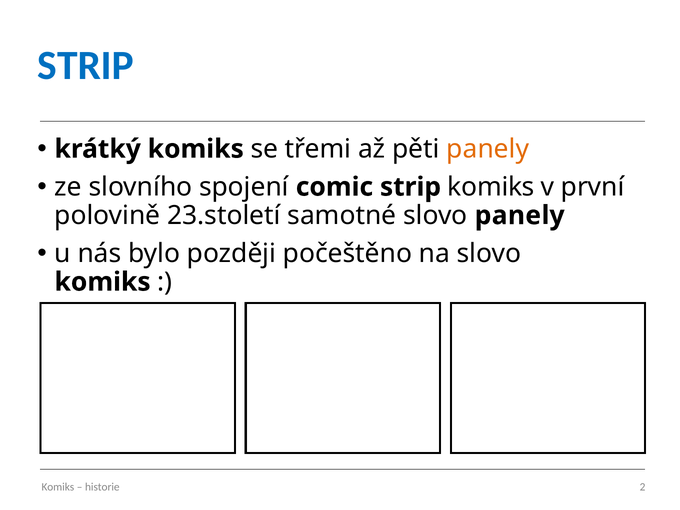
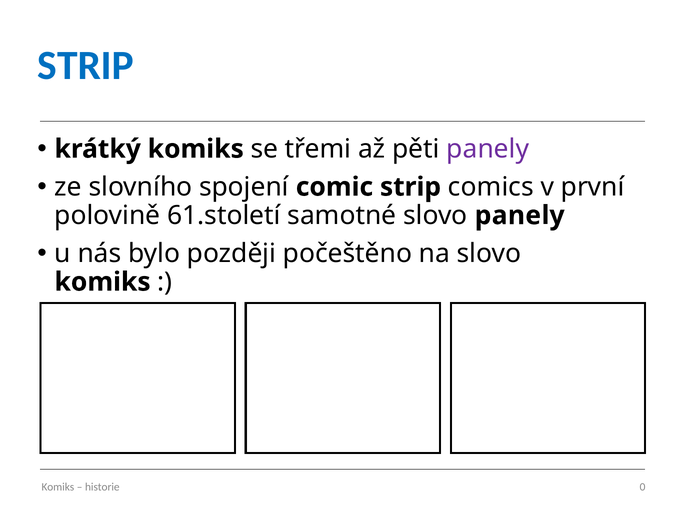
panely colour: orange -> purple (488, 149)
comic strip komiks: komiks -> comics (491, 187)
23.století: 23.století -> 61.století (224, 215)
2: 2 -> 0 (642, 487)
